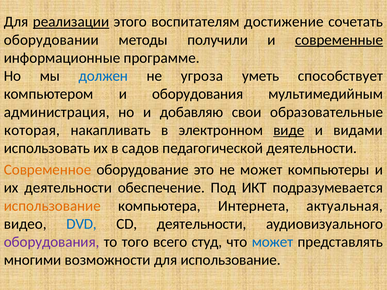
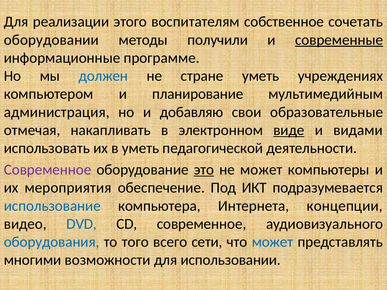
реализации underline: present -> none (71, 22)
достижение: достижение -> собственное (284, 22)
угроза: угроза -> стране (202, 76)
способствует: способствует -> учреждениях (340, 76)
и оборудования: оборудования -> планирование (198, 94)
которая: которая -> отмечая (32, 130)
в садов: садов -> уметь (141, 148)
Современное colour: orange -> purple (48, 170)
это underline: none -> present (204, 170)
их деятельности: деятельности -> мероприятия (68, 188)
использование colour: orange -> blue (52, 206)
актуальная: актуальная -> концепции (345, 206)
CD деятельности: деятельности -> современное (202, 224)
оборудования colour: purple -> blue (52, 242)
студ: студ -> сети (207, 242)
для использование: использование -> использовании (231, 260)
